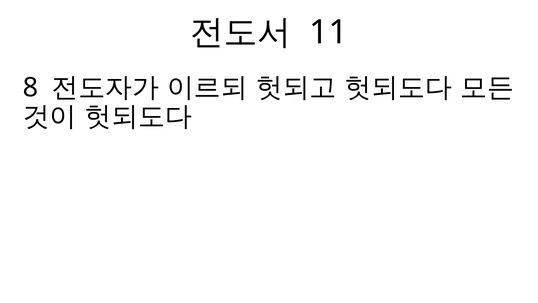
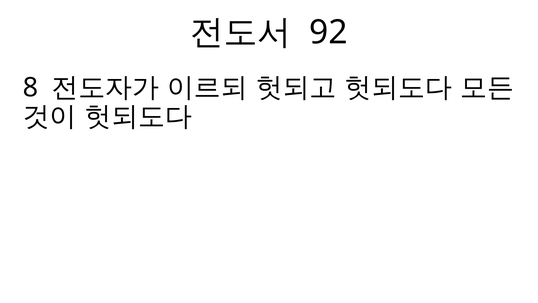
11: 11 -> 92 (328, 32)
